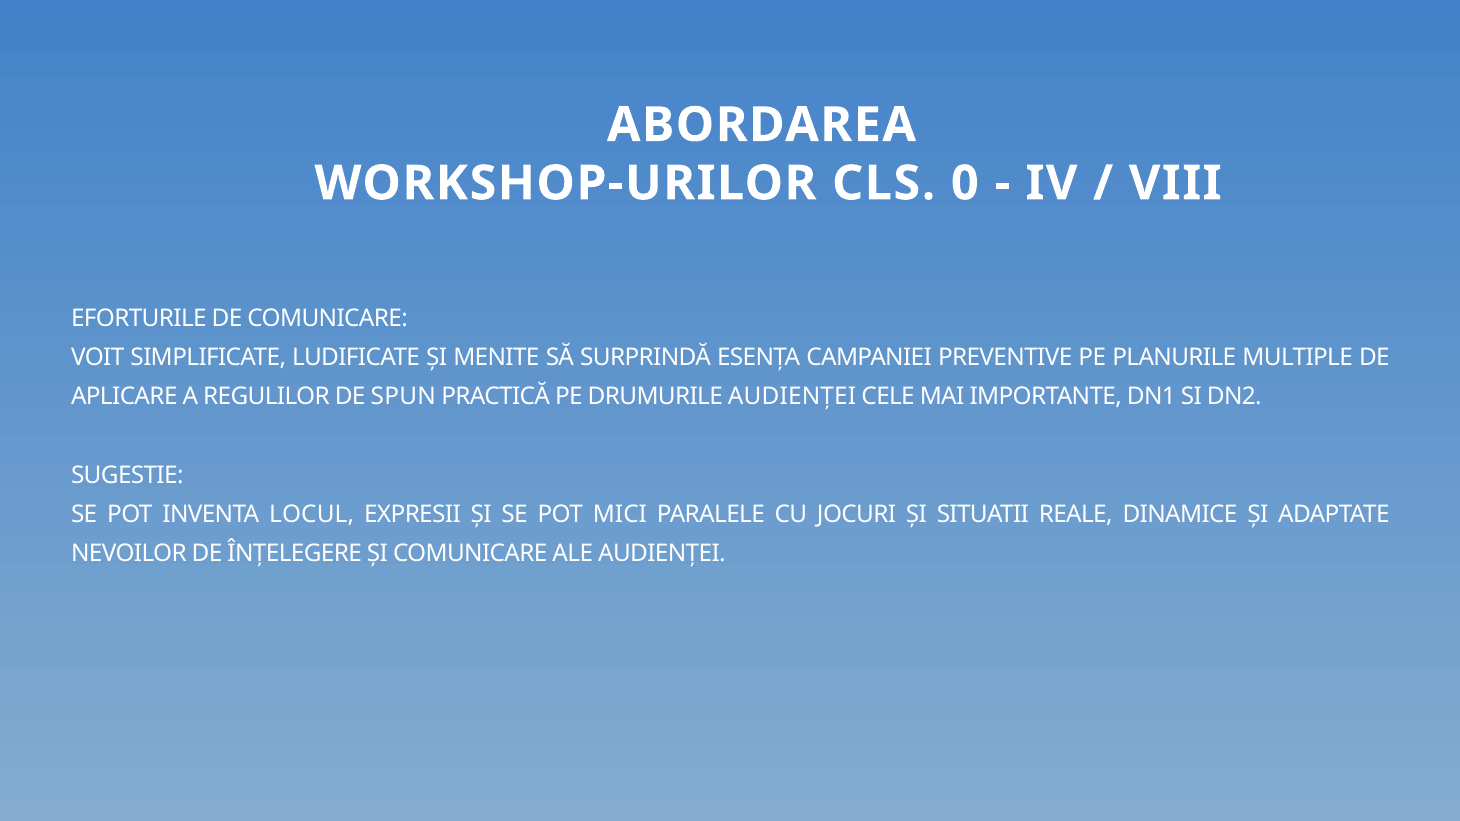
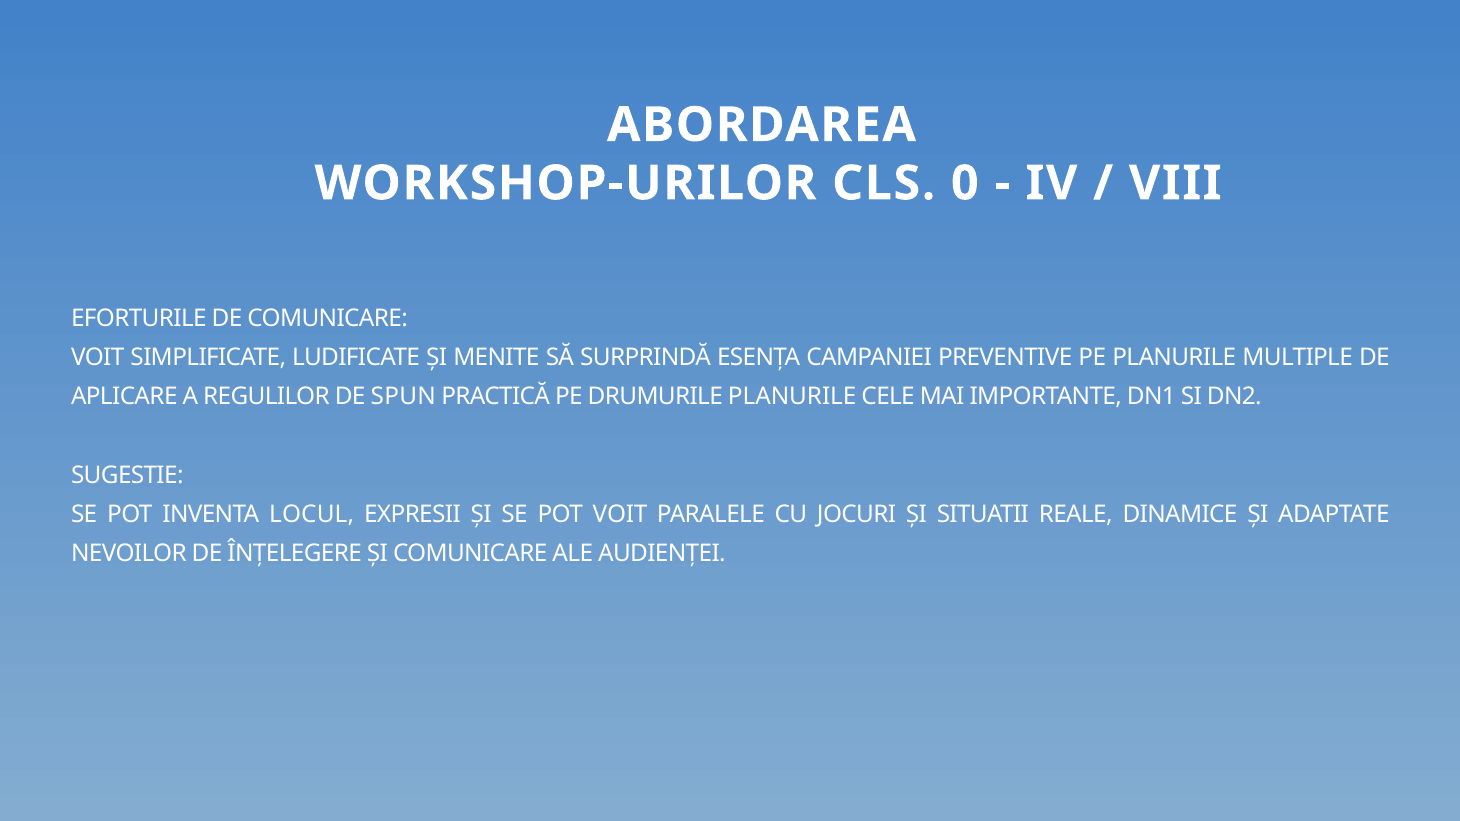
DRUMURILE AUDIENȚEI: AUDIENȚEI -> PLANURILE (792, 397)
POT MICI: MICI -> VOIT (620, 514)
